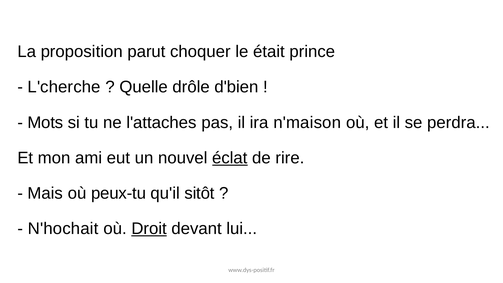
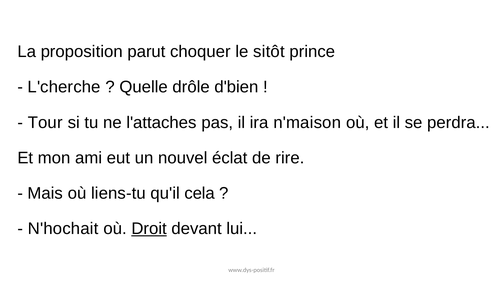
était: était -> sitôt (269, 52)
Mots: Mots -> Tour (45, 122)
éclat underline: present -> none (230, 158)
peux-tu: peux-tu -> liens-tu (118, 193)
sitôt: sitôt -> cela (200, 193)
